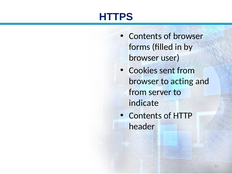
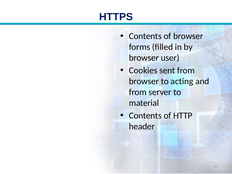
indicate: indicate -> material (144, 103)
